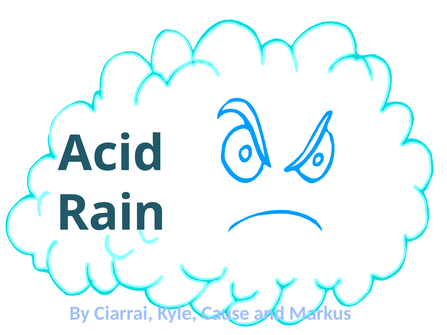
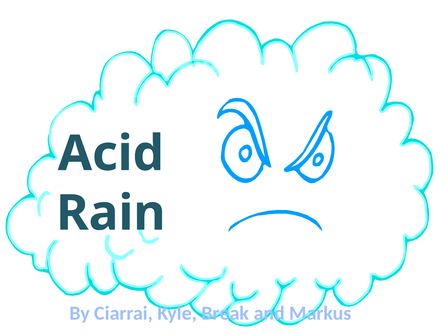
Cause: Cause -> Break (225, 313)
